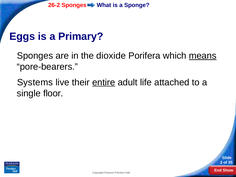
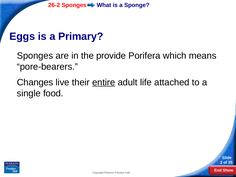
dioxide: dioxide -> provide (111, 56)
means underline: present -> none (203, 56)
Systems: Systems -> Changes (35, 82)
floor: floor -> food (53, 93)
